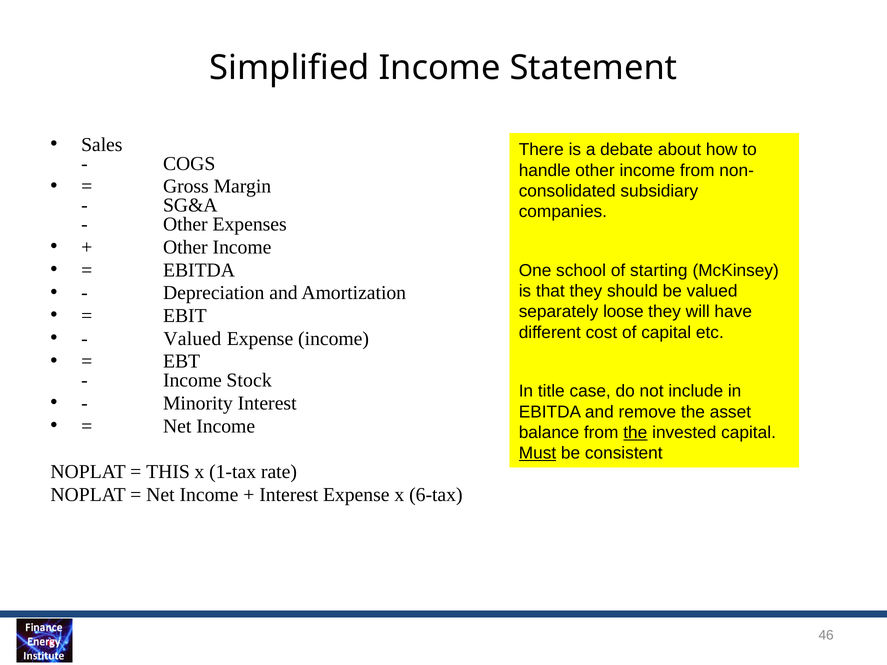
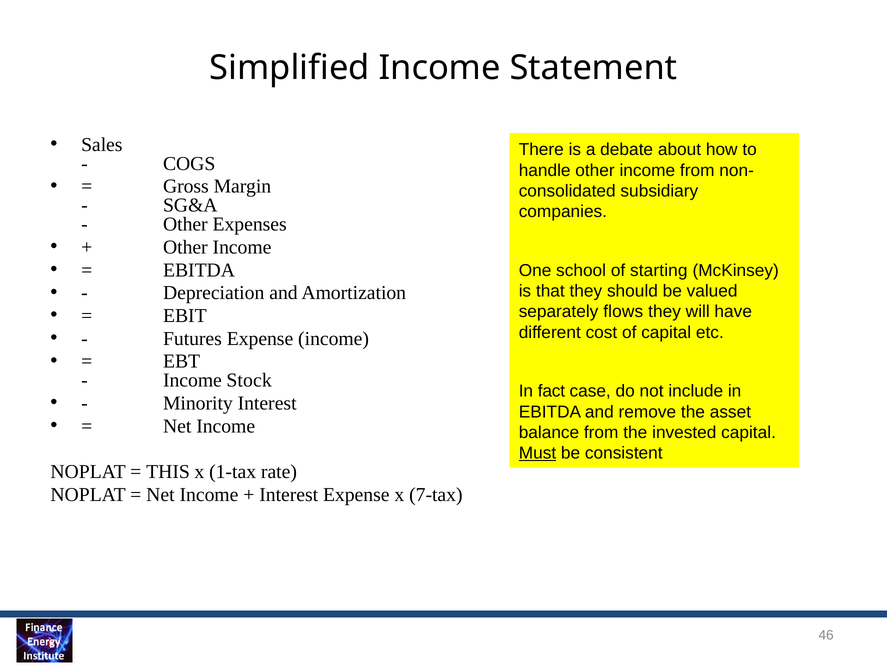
loose: loose -> flows (623, 312)
Valued: Valued -> Futures (192, 339)
title: title -> fact (551, 391)
the underline: present -> none (635, 433)
6-tax: 6-tax -> 7-tax (436, 495)
